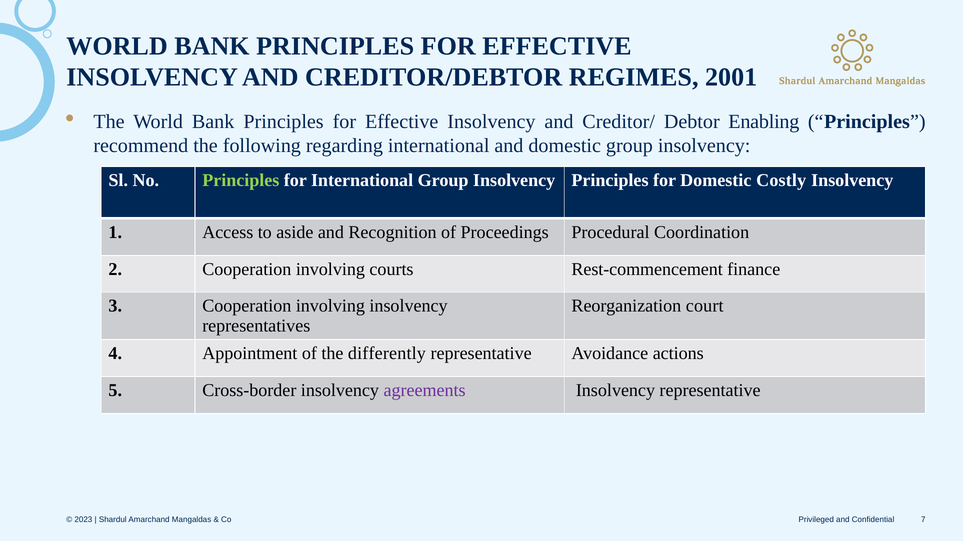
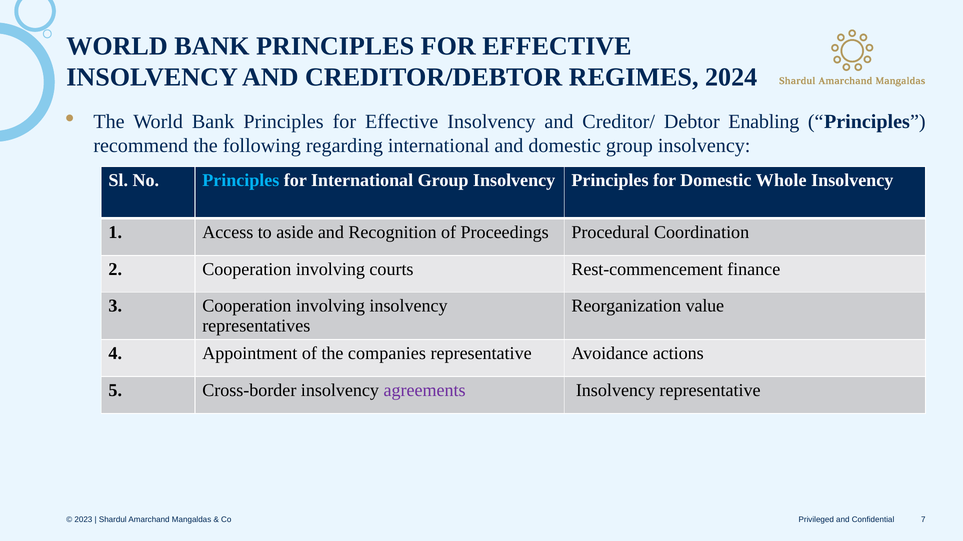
2001: 2001 -> 2024 (731, 77)
Principles colour: light green -> light blue (241, 180)
Costly: Costly -> Whole (781, 180)
court: court -> value (705, 306)
differently: differently -> companies (387, 354)
